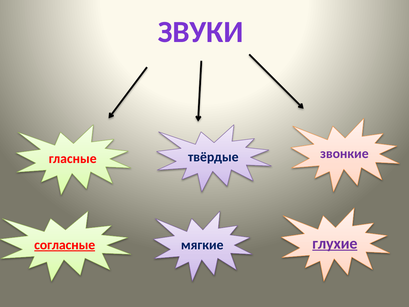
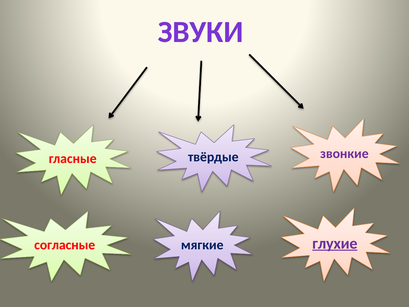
согласные underline: present -> none (65, 245)
